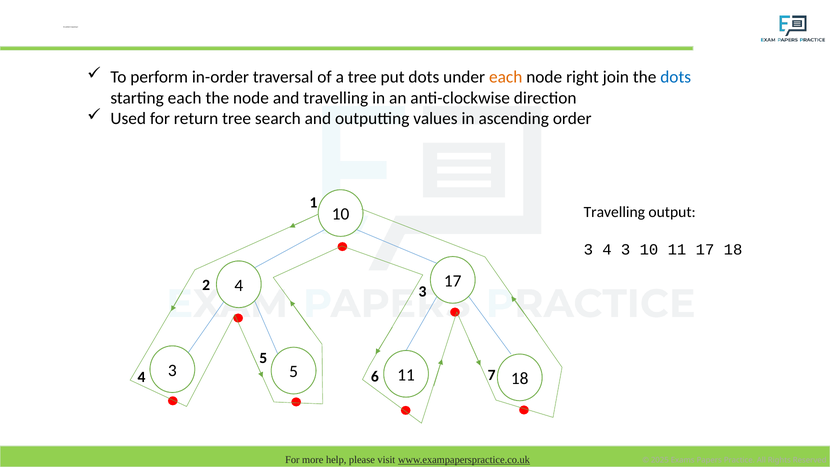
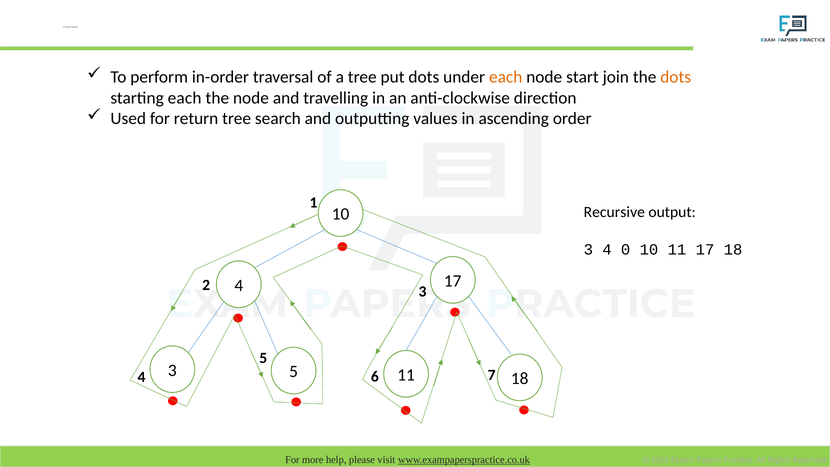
right: right -> start (582, 77)
dots colour: blue -> orange (676, 77)
Travelling: Travelling -> Recursive (614, 212)
4 3: 3 -> 0 (626, 249)
